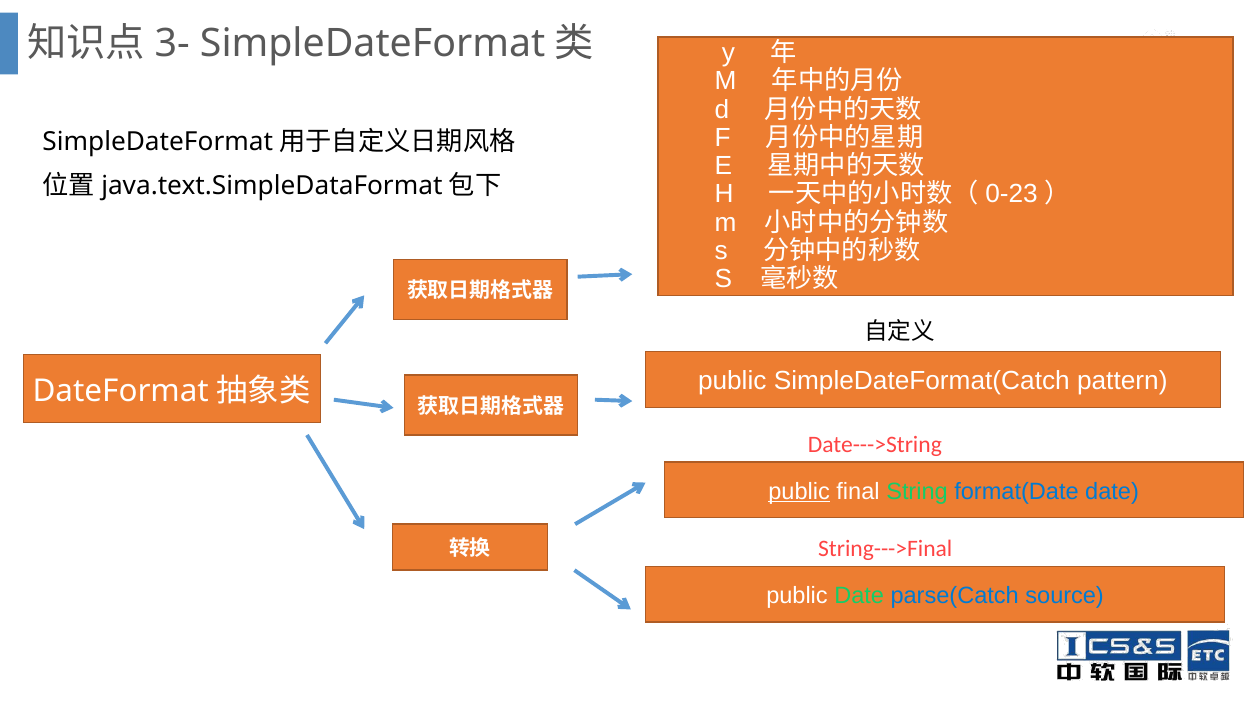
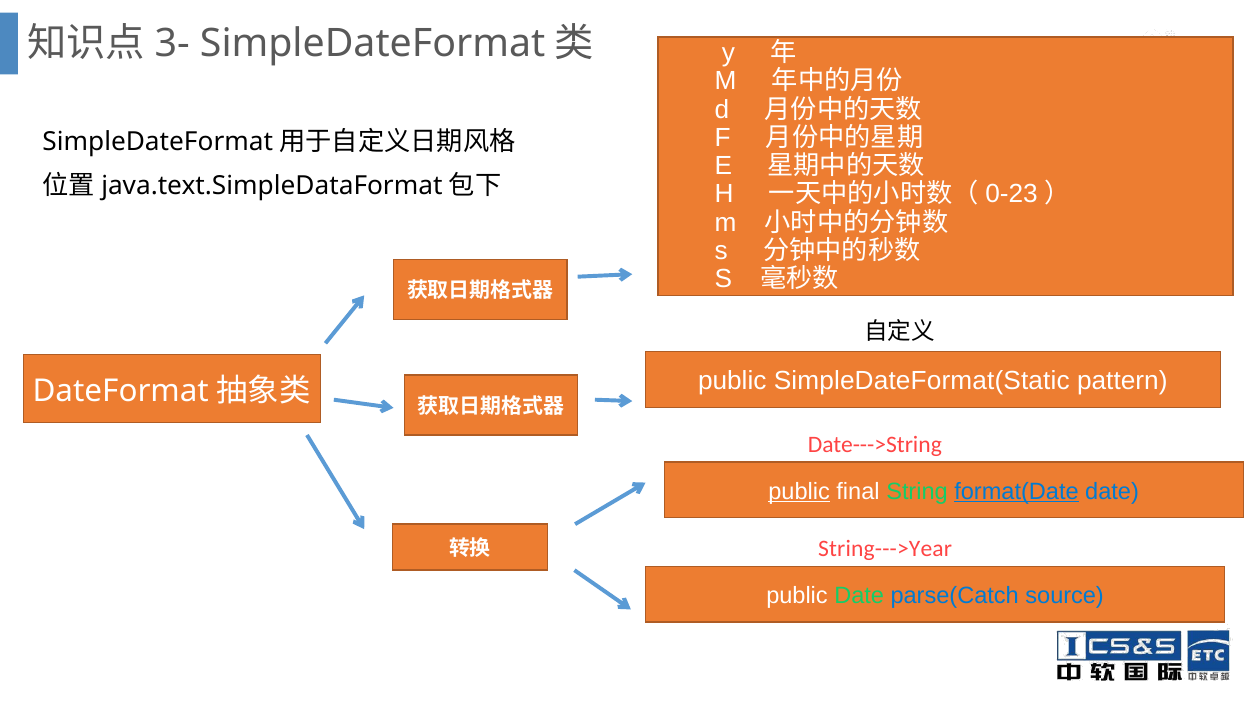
SimpleDateFormat(Catch: SimpleDateFormat(Catch -> SimpleDateFormat(Static (922, 382)
format(Date underline: none -> present (1016, 492)
String--->Final: String--->Final -> String--->Year (885, 550)
